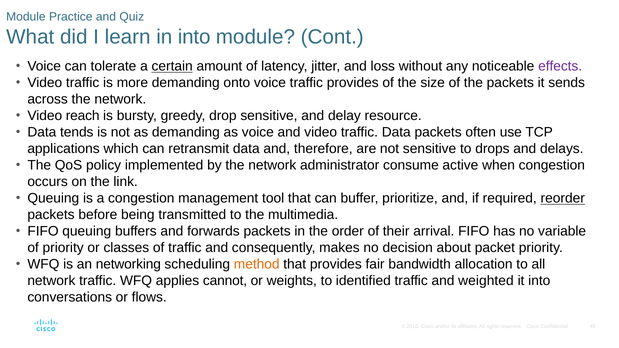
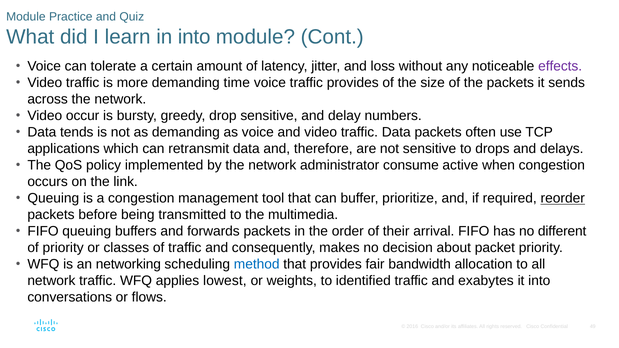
certain underline: present -> none (172, 66)
onto: onto -> time (237, 83)
reach: reach -> occur (83, 116)
resource: resource -> numbers (393, 116)
variable: variable -> different (562, 231)
method colour: orange -> blue (257, 264)
cannot: cannot -> lowest (225, 281)
weighted: weighted -> exabytes (486, 281)
